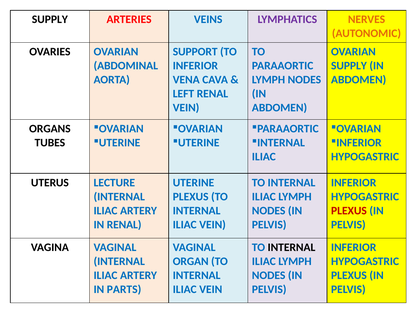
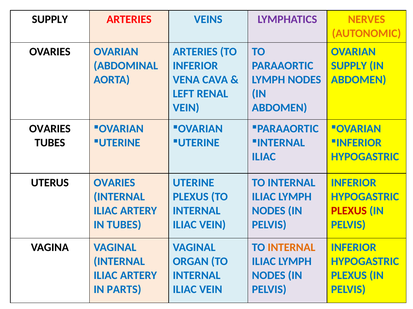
SUPPORT: SUPPORT -> ARTERIES (195, 52)
ORGANS: ORGANS -> OVARIES (50, 129)
UTERUS LECTURE: LECTURE -> OVARIES (114, 183)
IN RENAL: RENAL -> TUBES (124, 225)
INTERNAL colour: black -> orange (291, 248)
